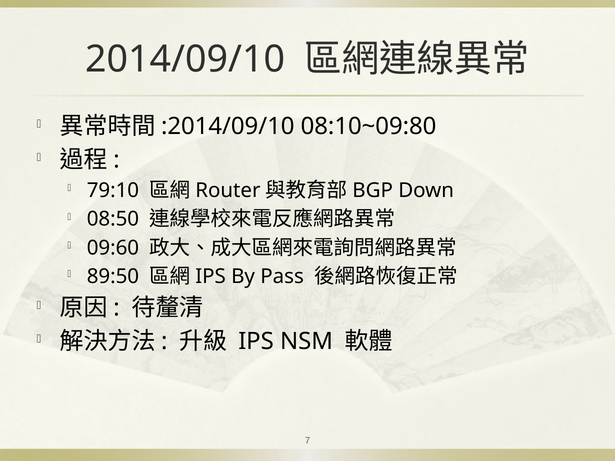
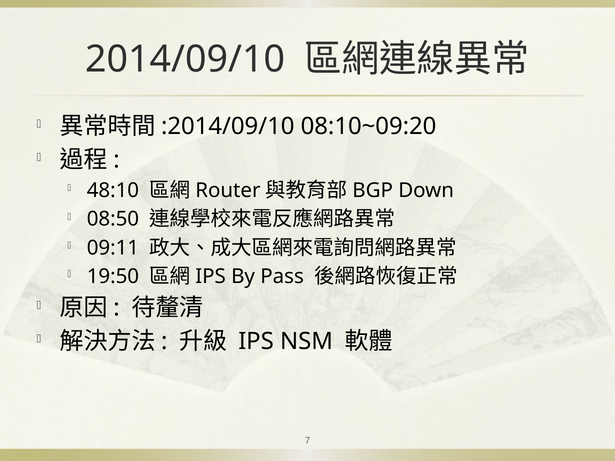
08:10~09:80: 08:10~09:80 -> 08:10~09:20 (369, 127)
79:10: 79:10 -> 48:10 (113, 191)
09:60: 09:60 -> 09:11 (113, 248)
89:50: 89:50 -> 19:50 (113, 277)
